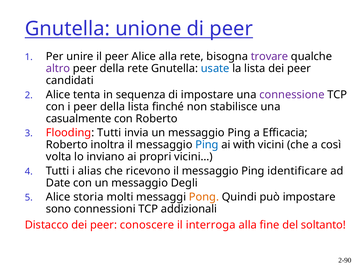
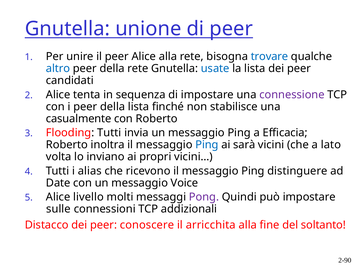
trovare colour: purple -> blue (270, 57)
altro colour: purple -> blue (58, 69)
with: with -> sarà (244, 145)
così: così -> lato (331, 145)
identificare: identificare -> distinguere (297, 171)
Degli: Degli -> Voice (184, 183)
storia: storia -> livello (88, 197)
Pong colour: orange -> purple (204, 197)
sono: sono -> sulle (58, 209)
interroga: interroga -> arricchita (211, 225)
